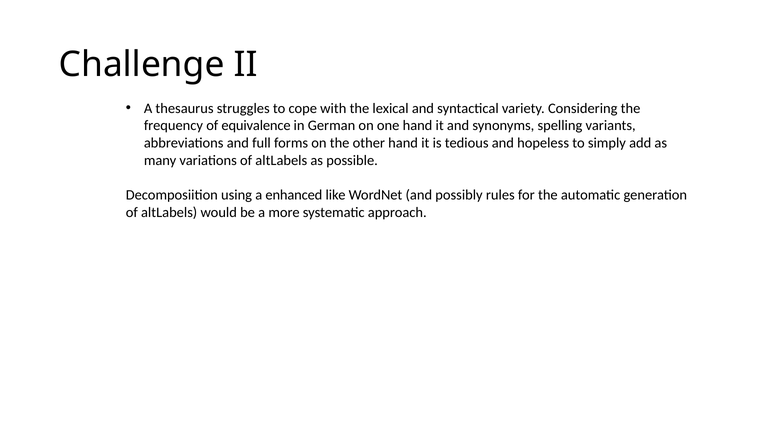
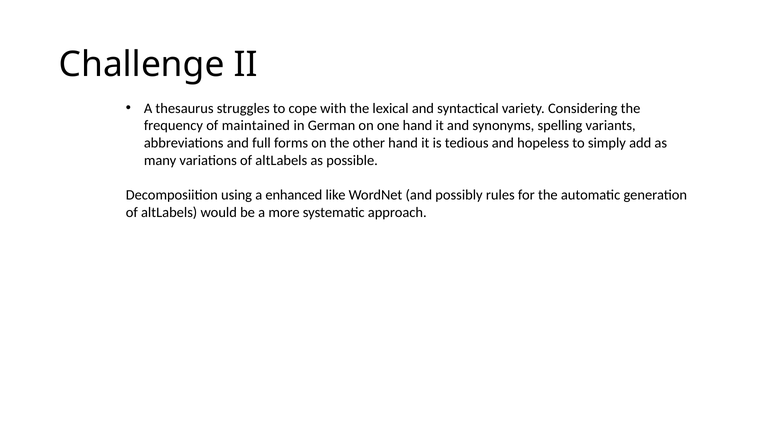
equivalence: equivalence -> maintained (256, 126)
